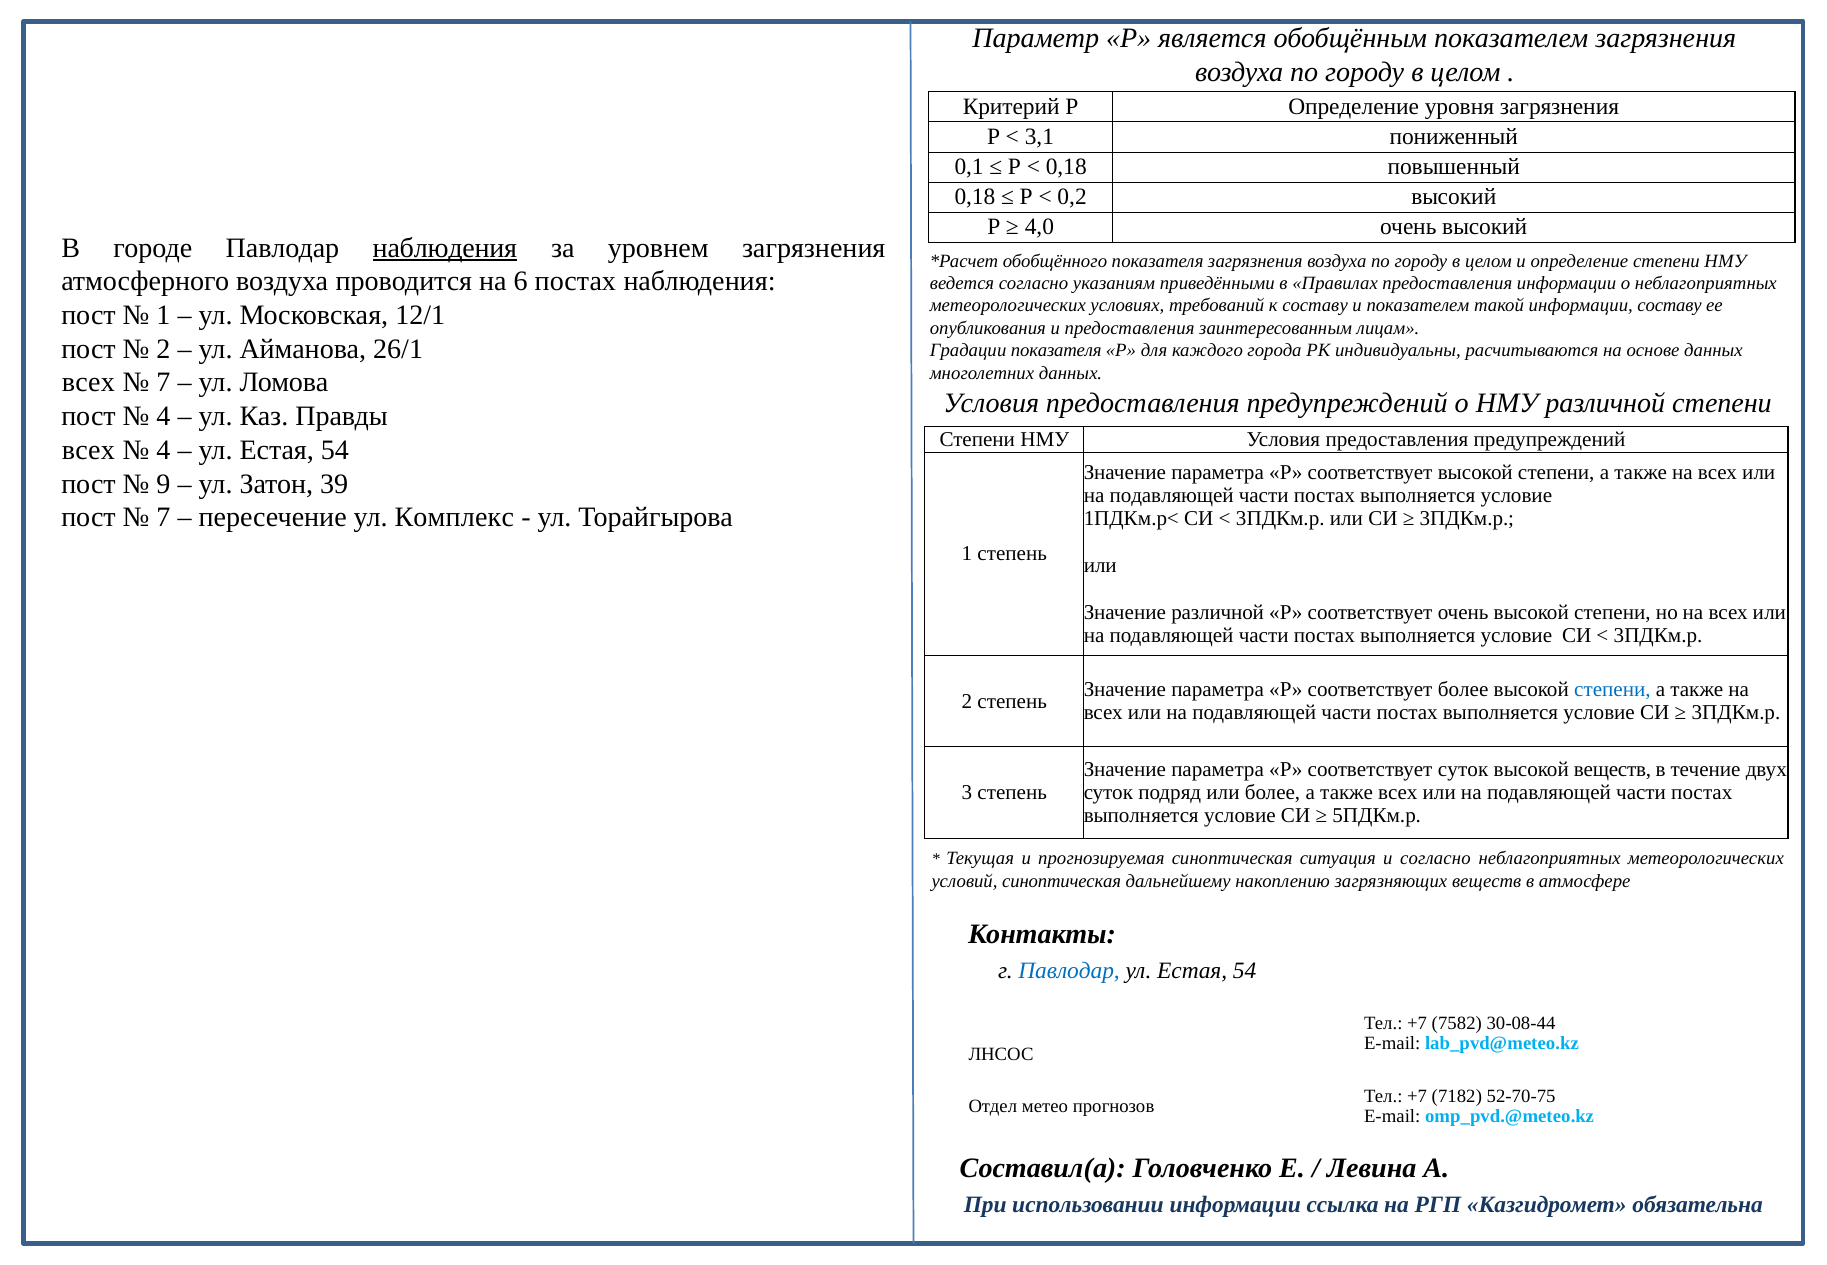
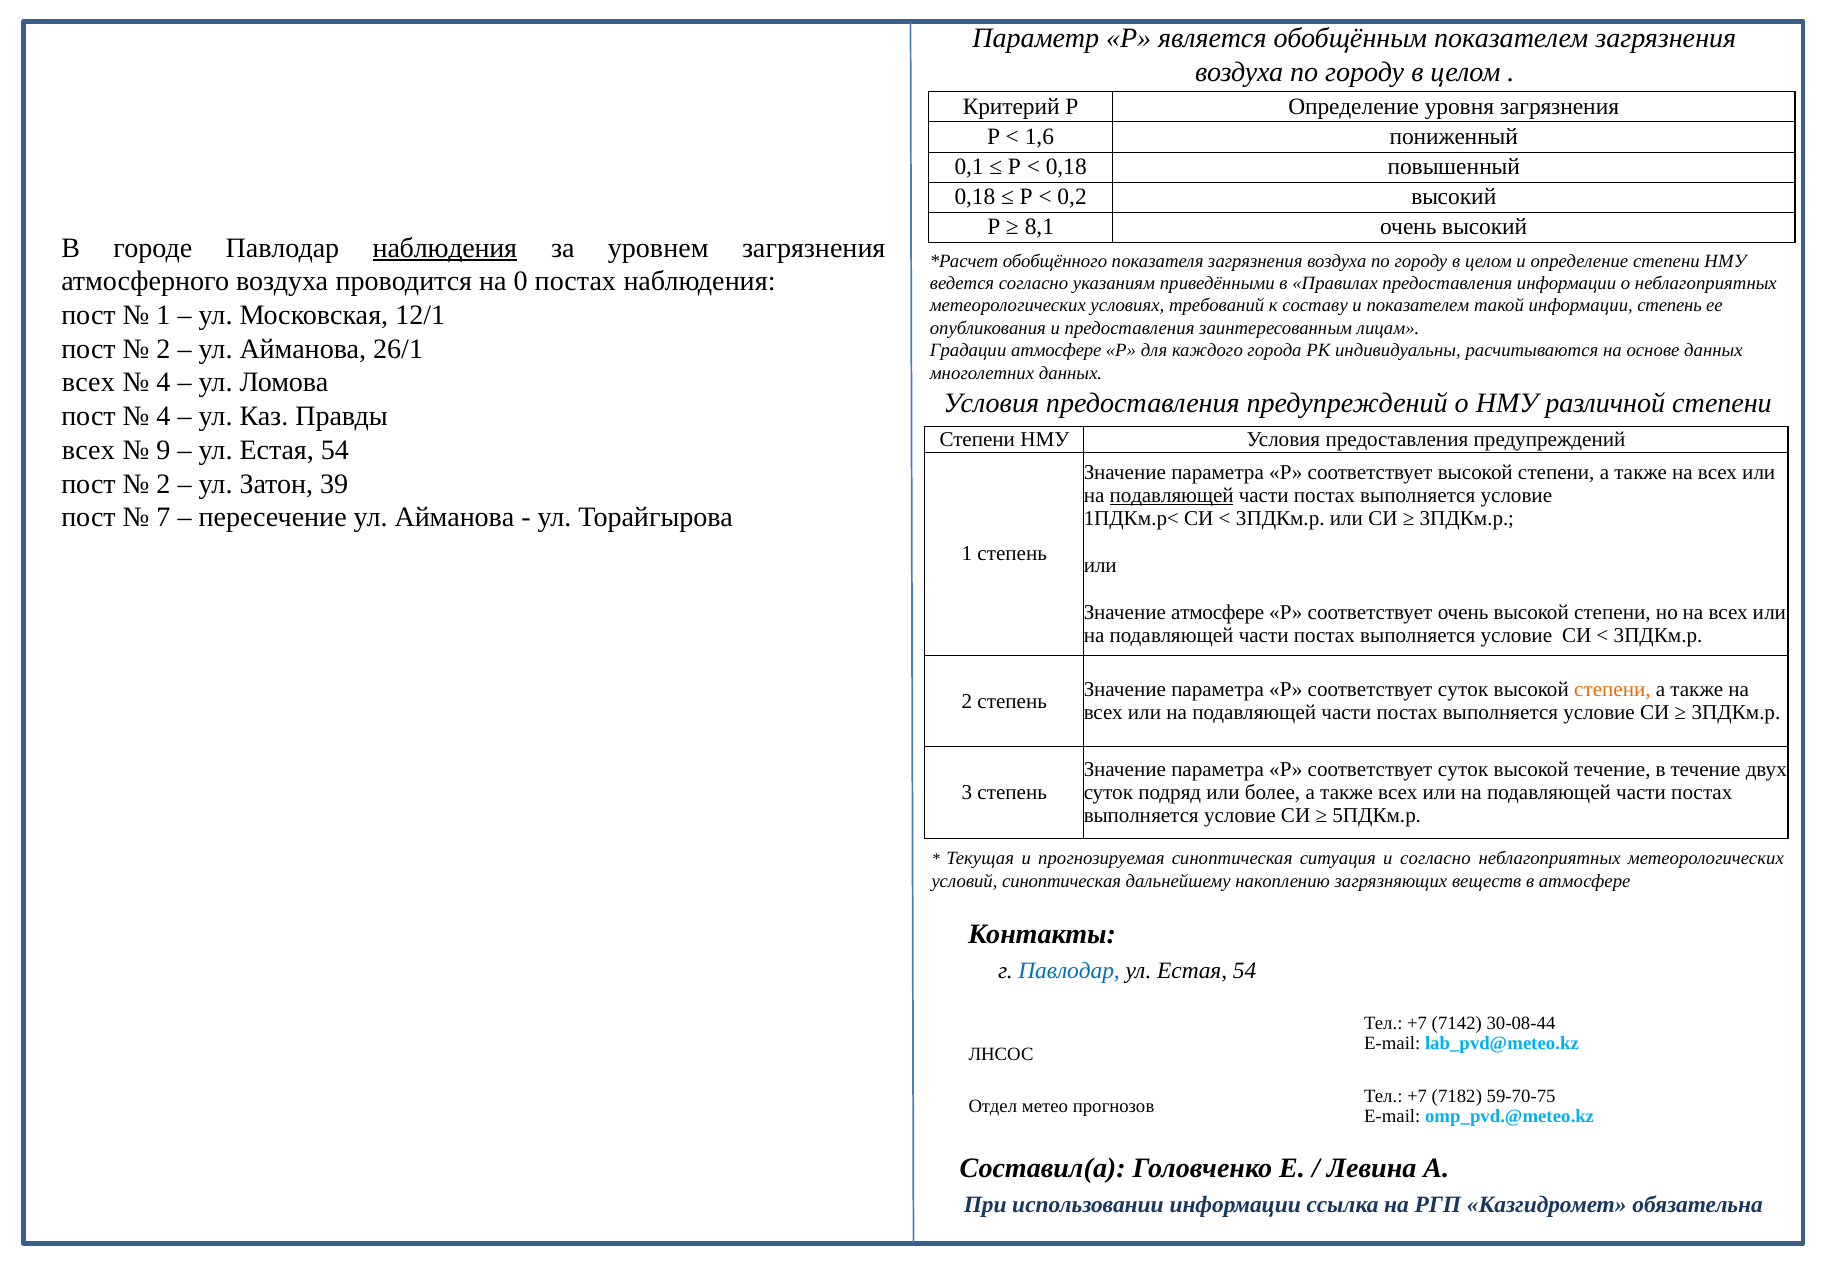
3,1: 3,1 -> 1,6 (1039, 137)
4,0: 4,0 -> 8,1 (1039, 227)
6: 6 -> 0 (521, 281)
информации составу: составу -> степень (1670, 306)
Градации показателя: показателя -> атмосфере (1056, 351)
7: 7 -> 4 (163, 383)
4: 4 -> 9 (163, 450)
9: 9 -> 2 (163, 484)
подавляющей underline: none -> present (1172, 496)
пересечение ул Комплекс: Комплекс -> Айманова (454, 518)
Значение различной: различной -> атмосфере (1218, 612)
более: более -> суток (1463, 689)
степени colour: blue -> orange (1612, 689)
высокой веществ: веществ -> течение (1612, 769)
7582: 7582 -> 7142 (1457, 1023)
52-70-75: 52-70-75 -> 59-70-75 (1521, 1096)
